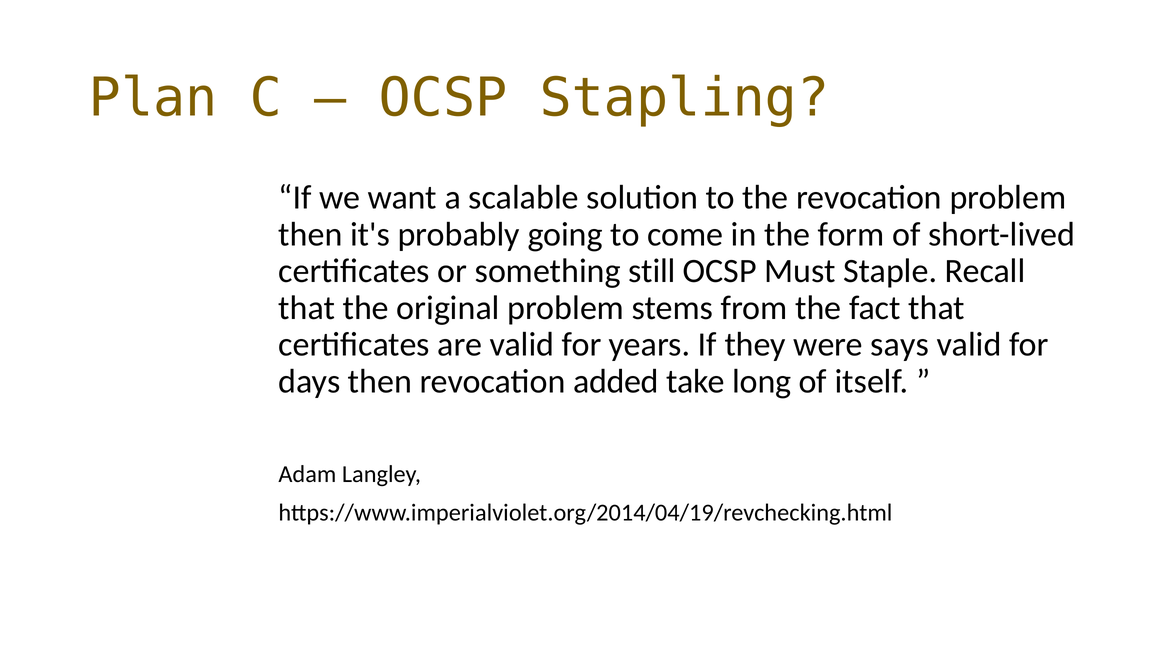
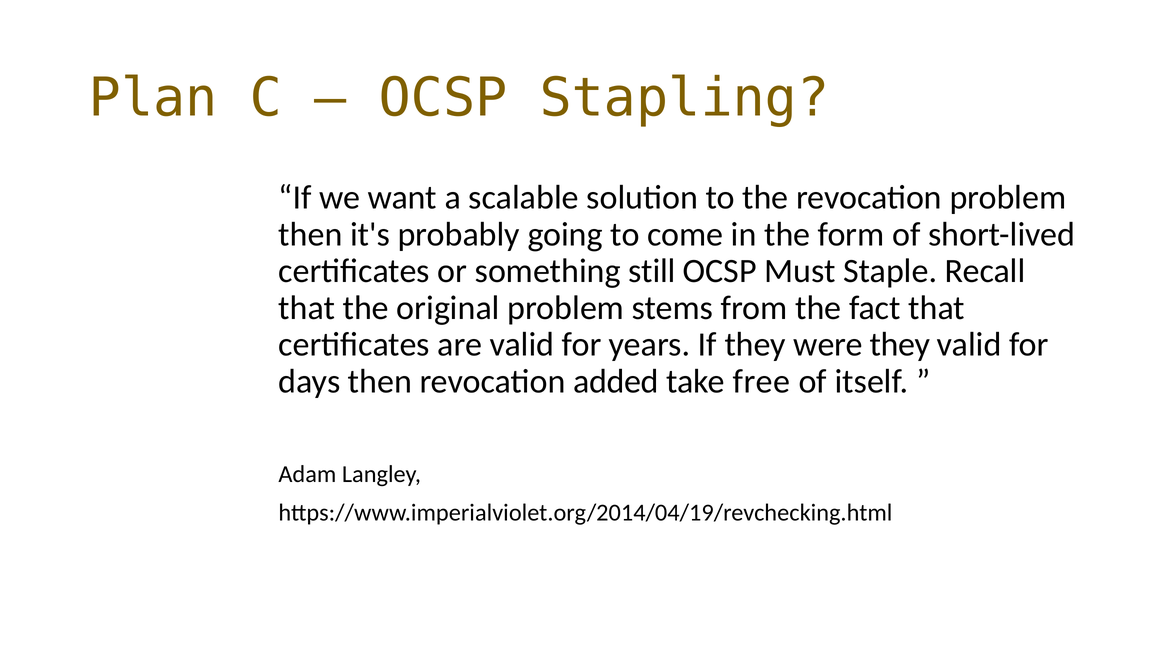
were says: says -> they (900, 344)
long: long -> free (761, 381)
